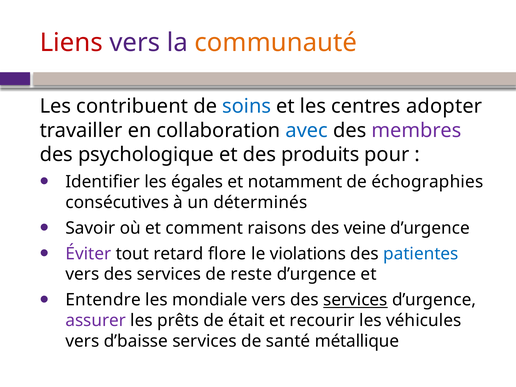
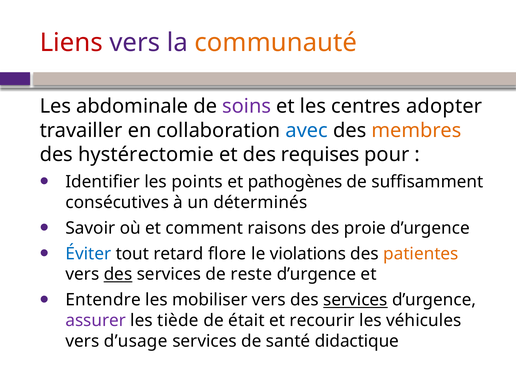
contribuent: contribuent -> abdominale (132, 106)
soins colour: blue -> purple (247, 106)
membres colour: purple -> orange (416, 130)
psychologique: psychologique -> hystérectomie (146, 155)
produits: produits -> requises (320, 155)
égales: égales -> points (197, 182)
notamment: notamment -> pathogènes (295, 182)
échographies: échographies -> suffisamment (427, 182)
veine: veine -> proie (365, 228)
Éviter colour: purple -> blue (88, 254)
patientes colour: blue -> orange (421, 254)
des underline: none -> present (118, 274)
mondiale: mondiale -> mobiliser (210, 300)
prêts: prêts -> tiède (178, 321)
d’baisse: d’baisse -> d’usage (136, 341)
métallique: métallique -> didactique (357, 341)
